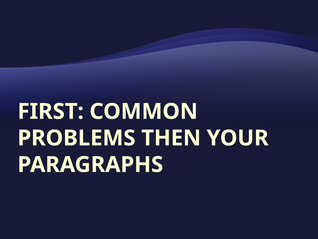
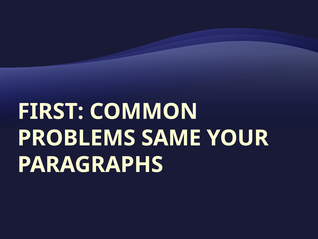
THEN: THEN -> SAME (171, 138)
